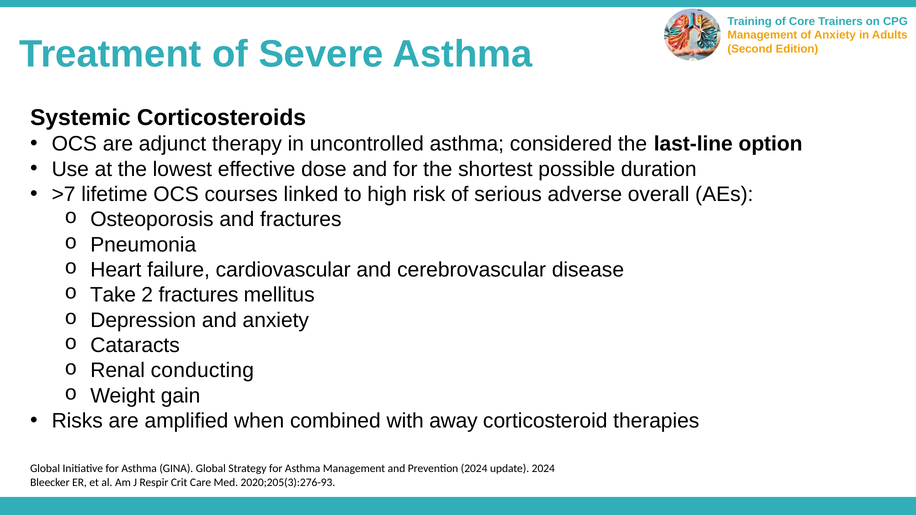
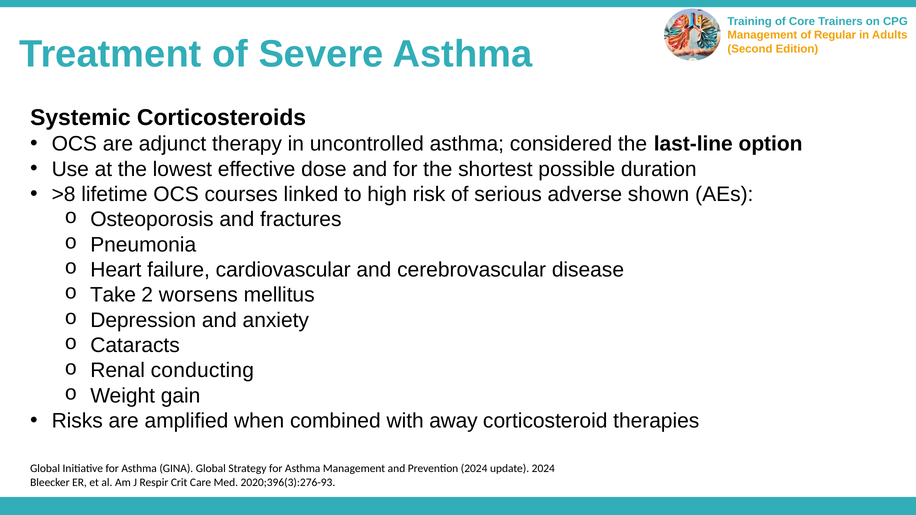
of Anxiety: Anxiety -> Regular (835, 35)
>7: >7 -> >8 (64, 194)
overall: overall -> shown (659, 194)
2 fractures: fractures -> worsens (198, 295)
2020;205(3):276-93: 2020;205(3):276-93 -> 2020;396(3):276-93 (288, 483)
